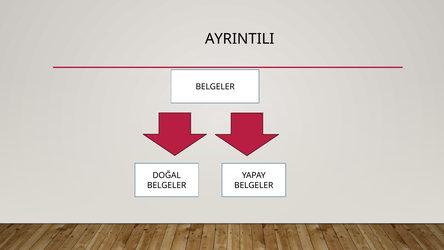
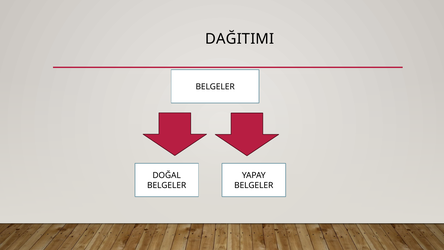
AYRINTILI: AYRINTILI -> DAĞITIMI (240, 39)
